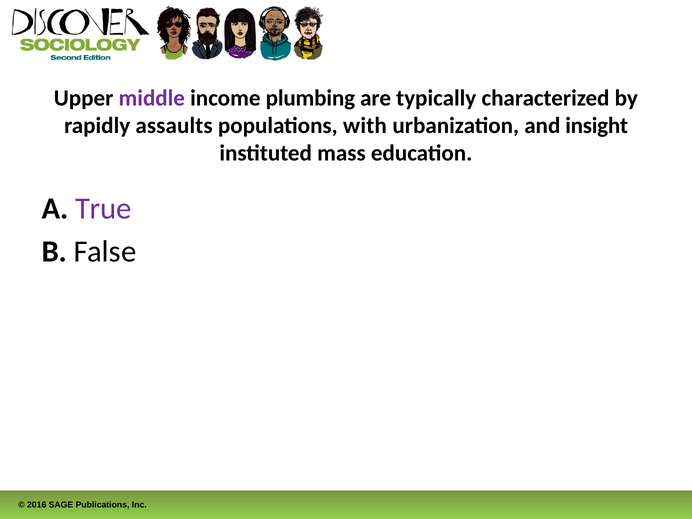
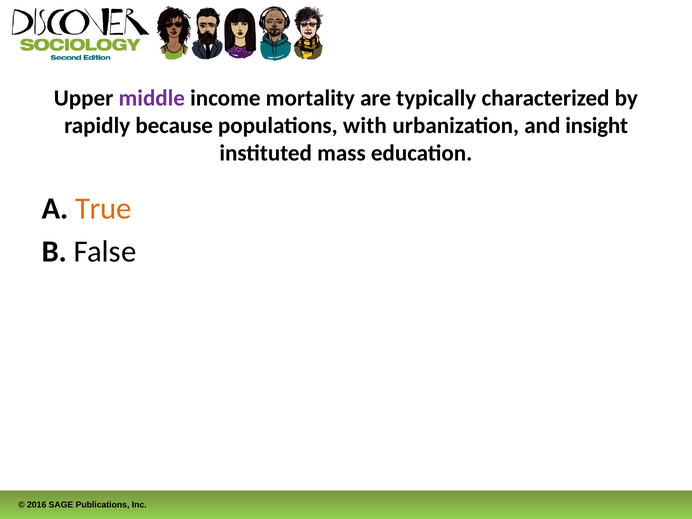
plumbing: plumbing -> mortality (310, 98)
assaults: assaults -> because (174, 126)
True colour: purple -> orange (103, 209)
